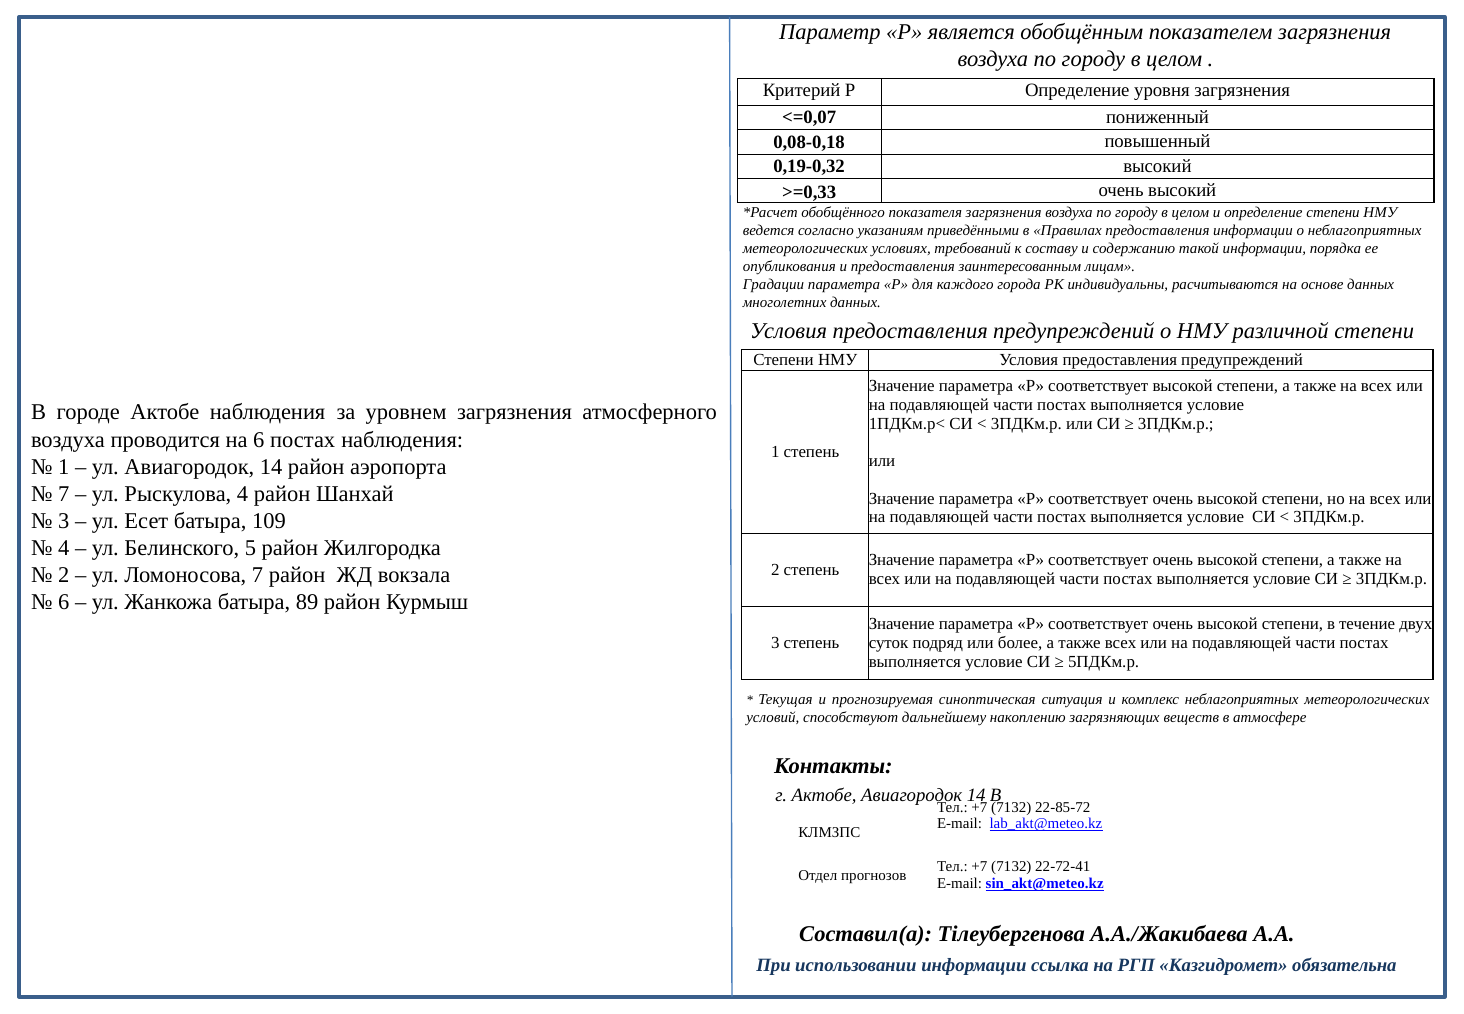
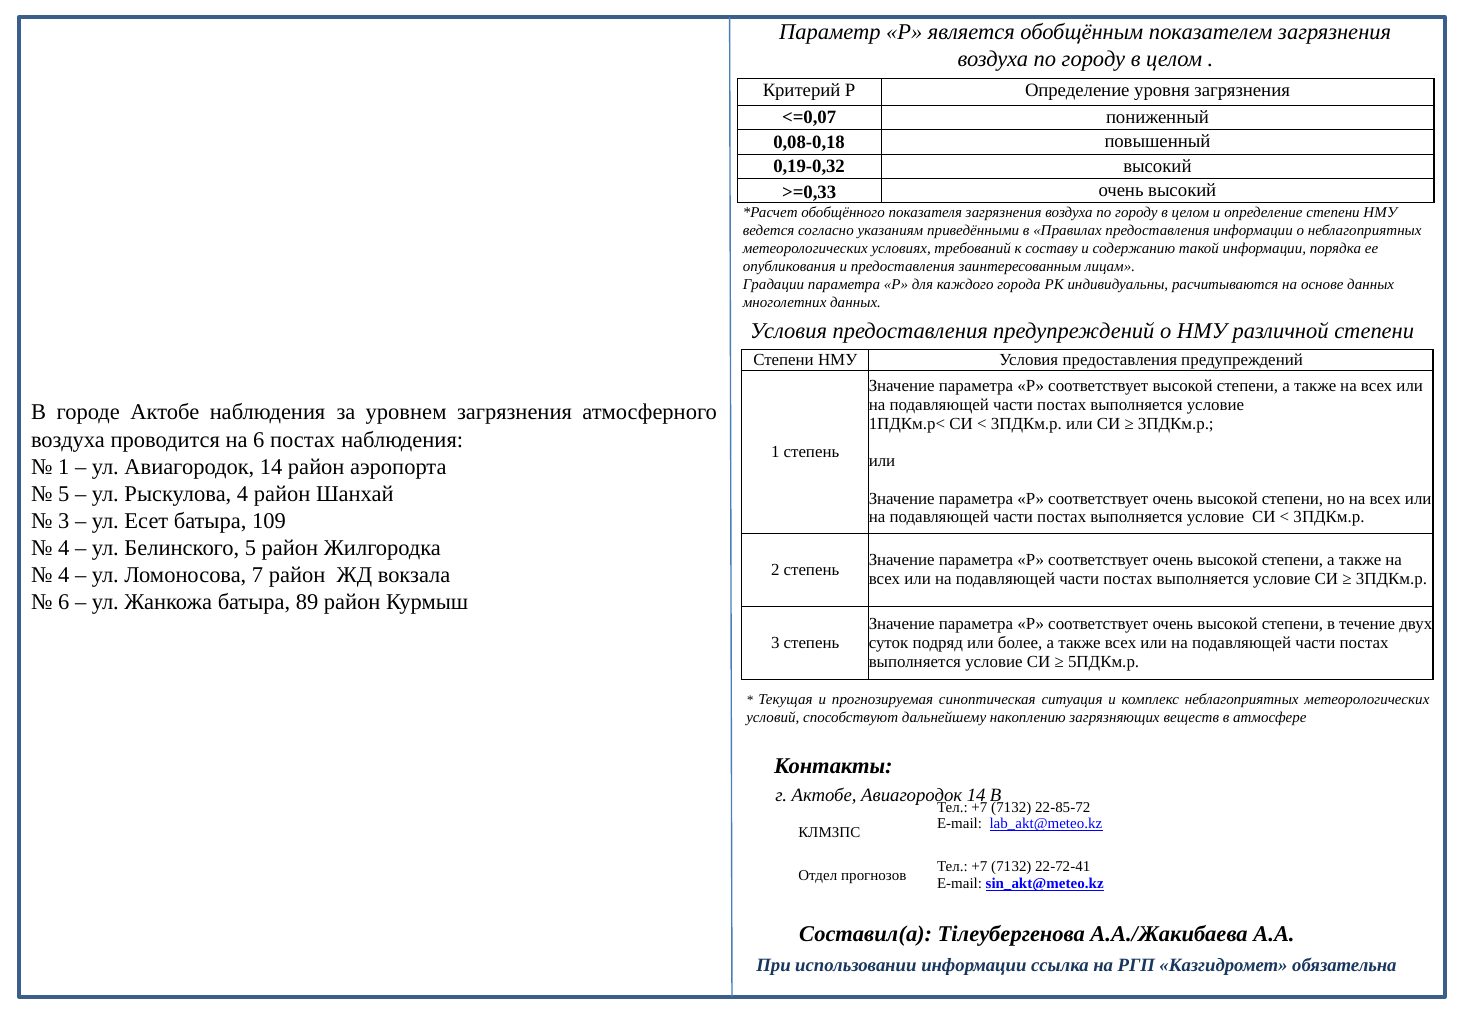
7: 7 -> 5 (64, 493)
2: 2 -> 4 (64, 575)
